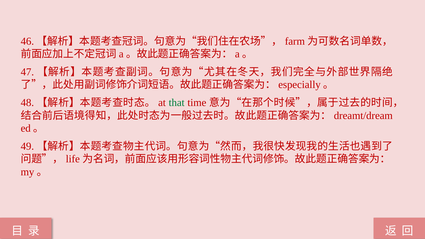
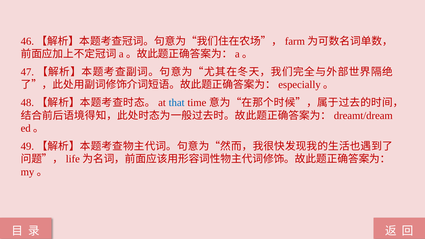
that colour: green -> blue (177, 103)
